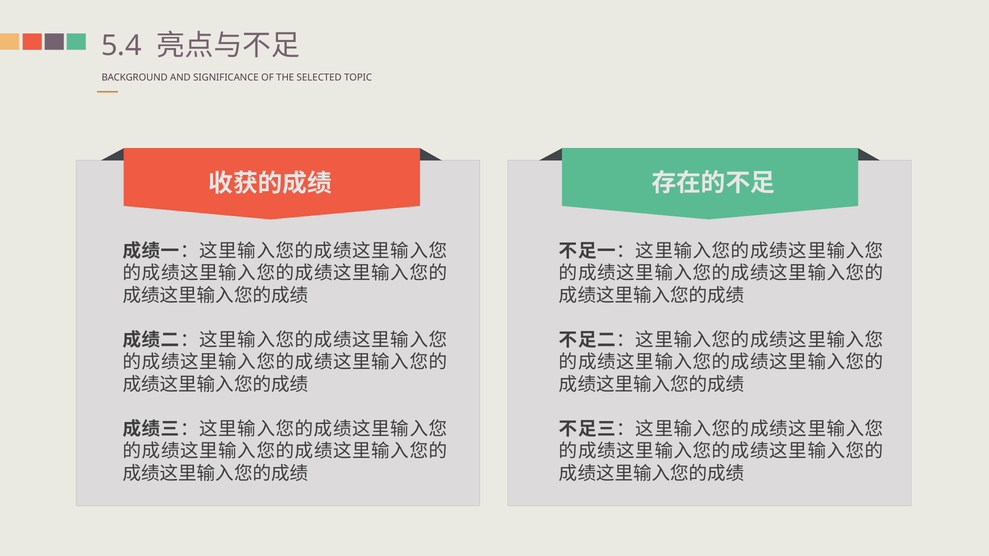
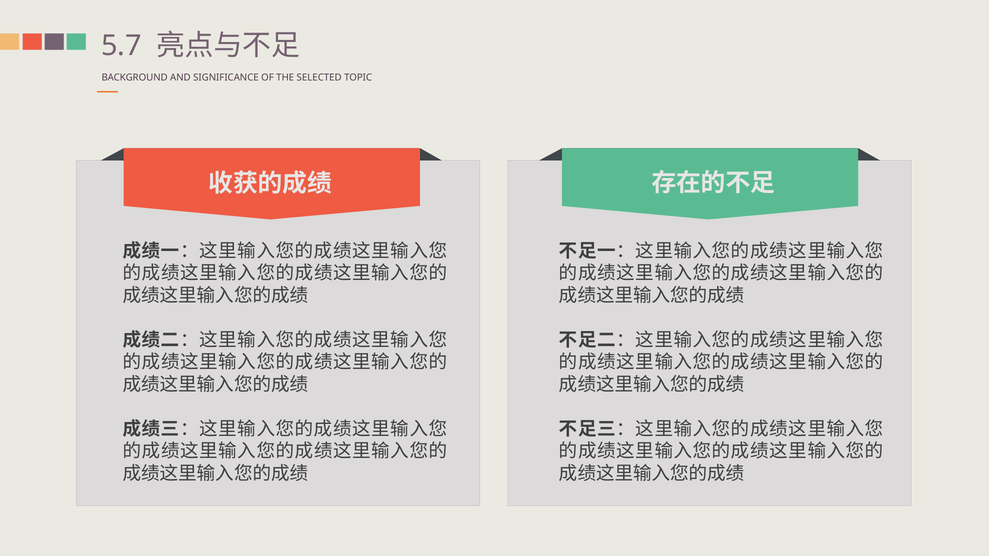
5.4: 5.4 -> 5.7 (121, 46)
